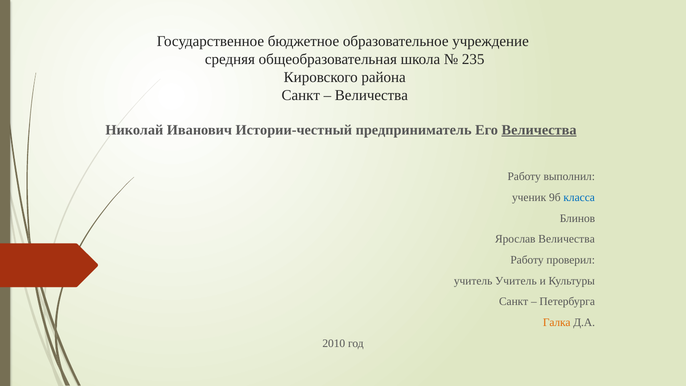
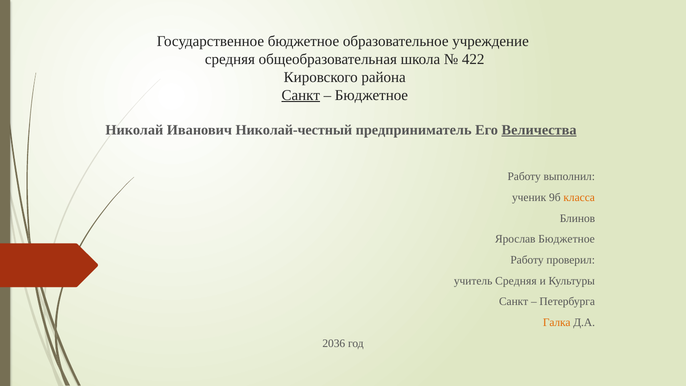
235: 235 -> 422 (473, 59)
Санкт underline: none -> present (301, 95)
Величества: Величества -> Бюджетное (371, 95)
Истории-честный: Истории-честный -> Николай-честный (294, 130)
класса colour: blue -> orange (579, 197)
Ярослав Величества: Величества -> Бюджетное (567, 239)
учитель Учитель: Учитель -> Средняя (516, 281)
2010: 2010 -> 2036 (334, 343)
